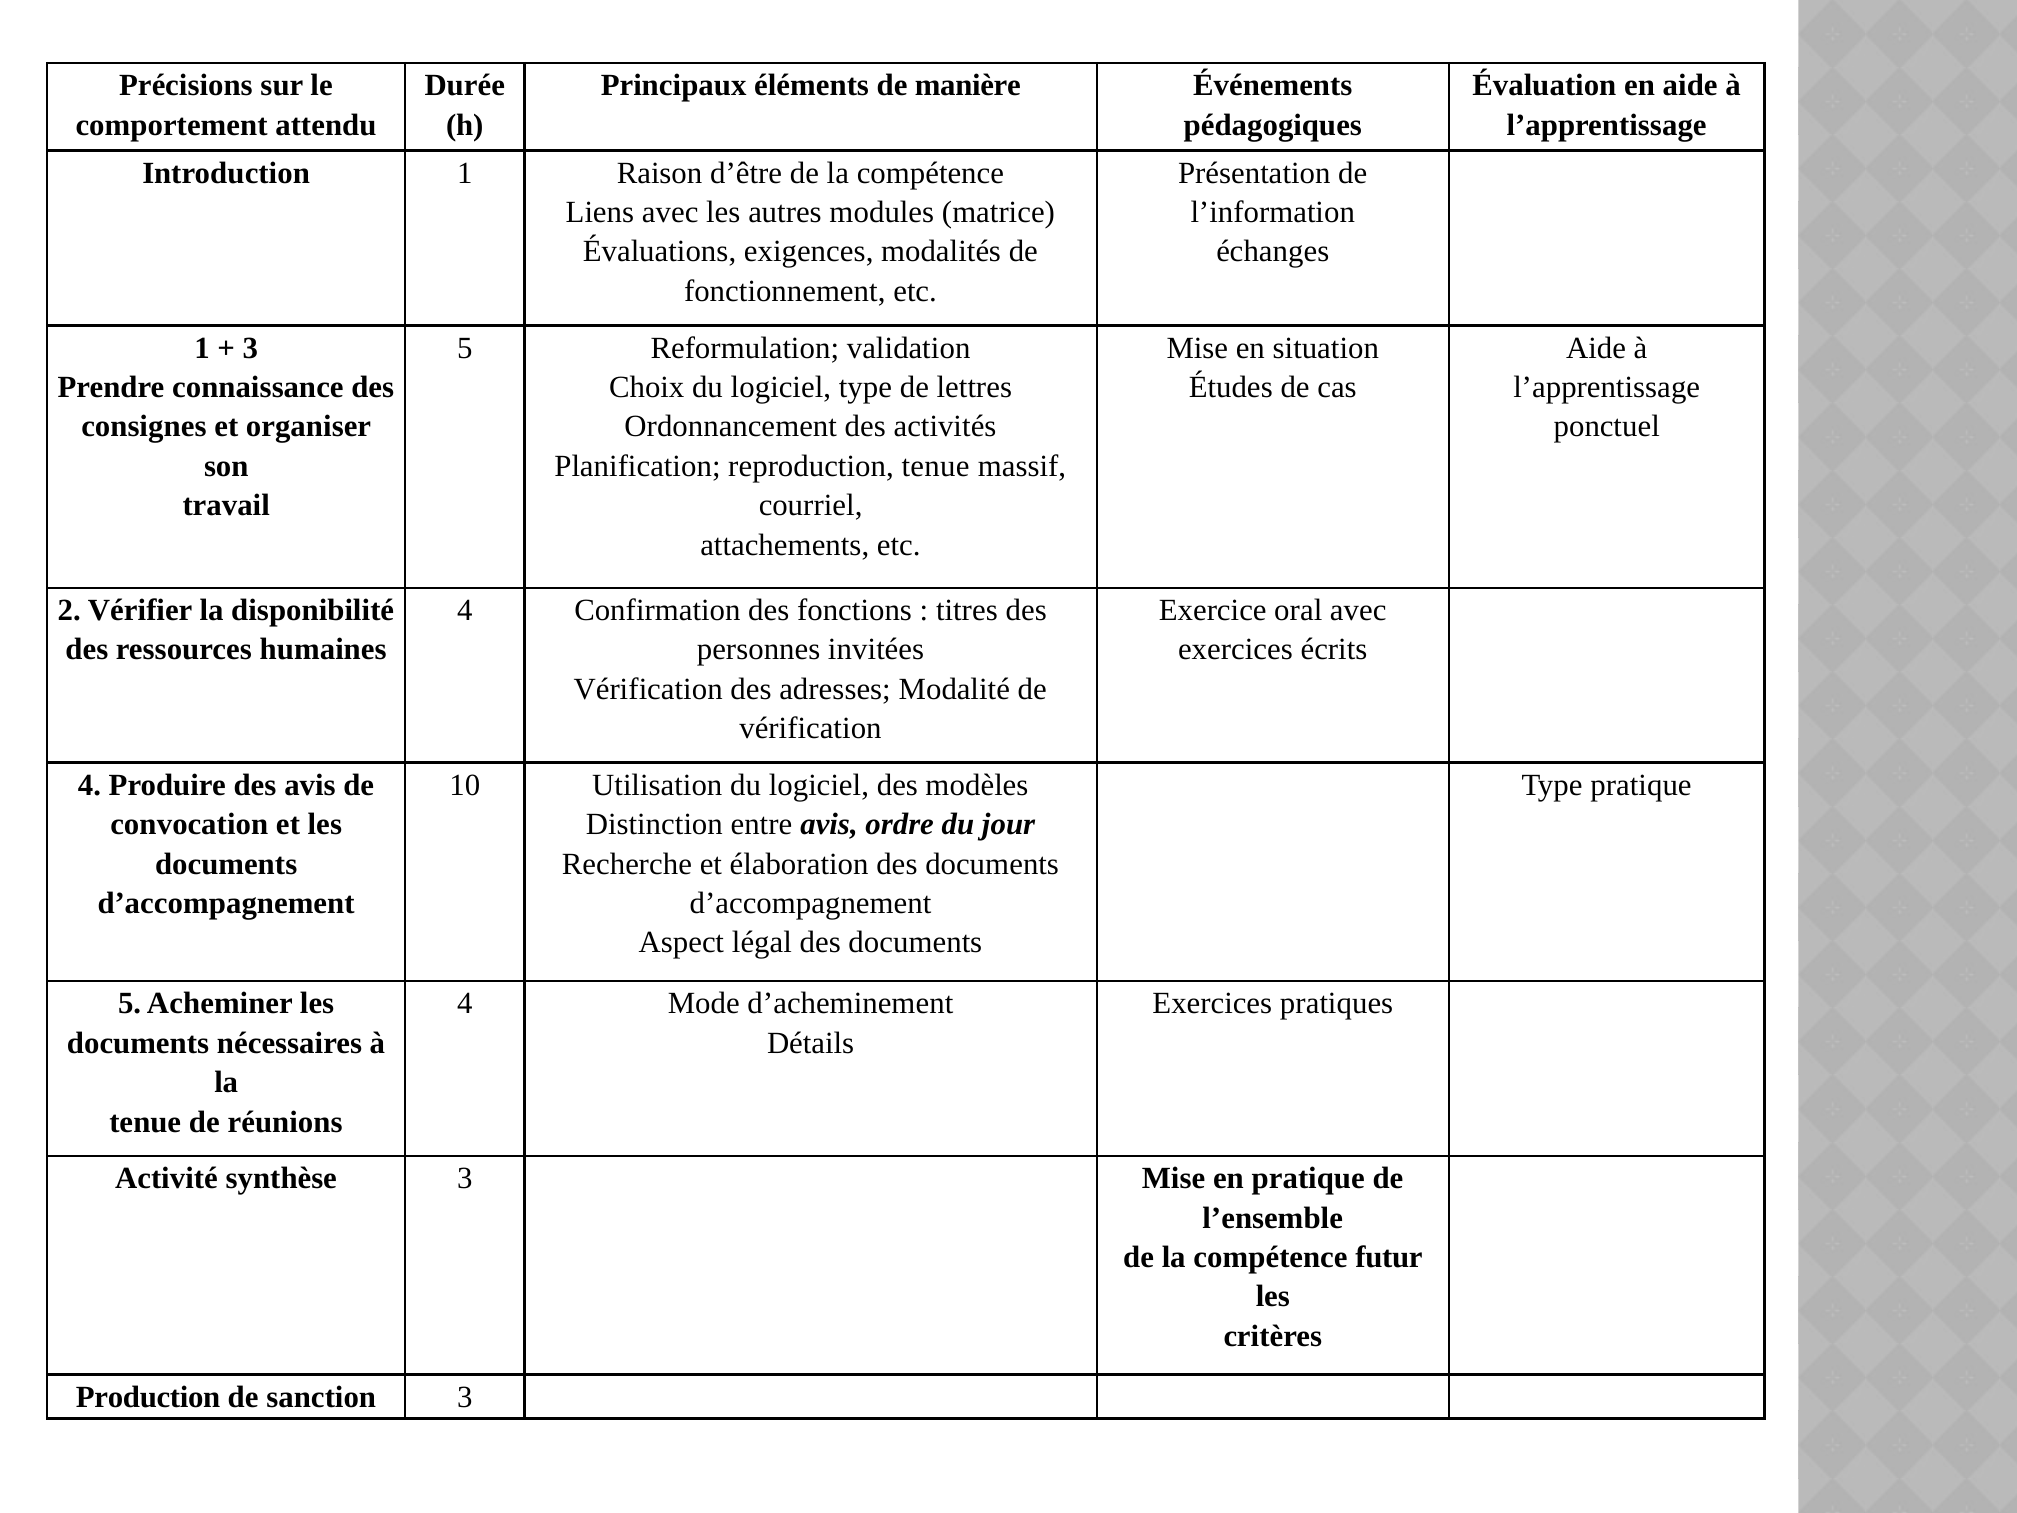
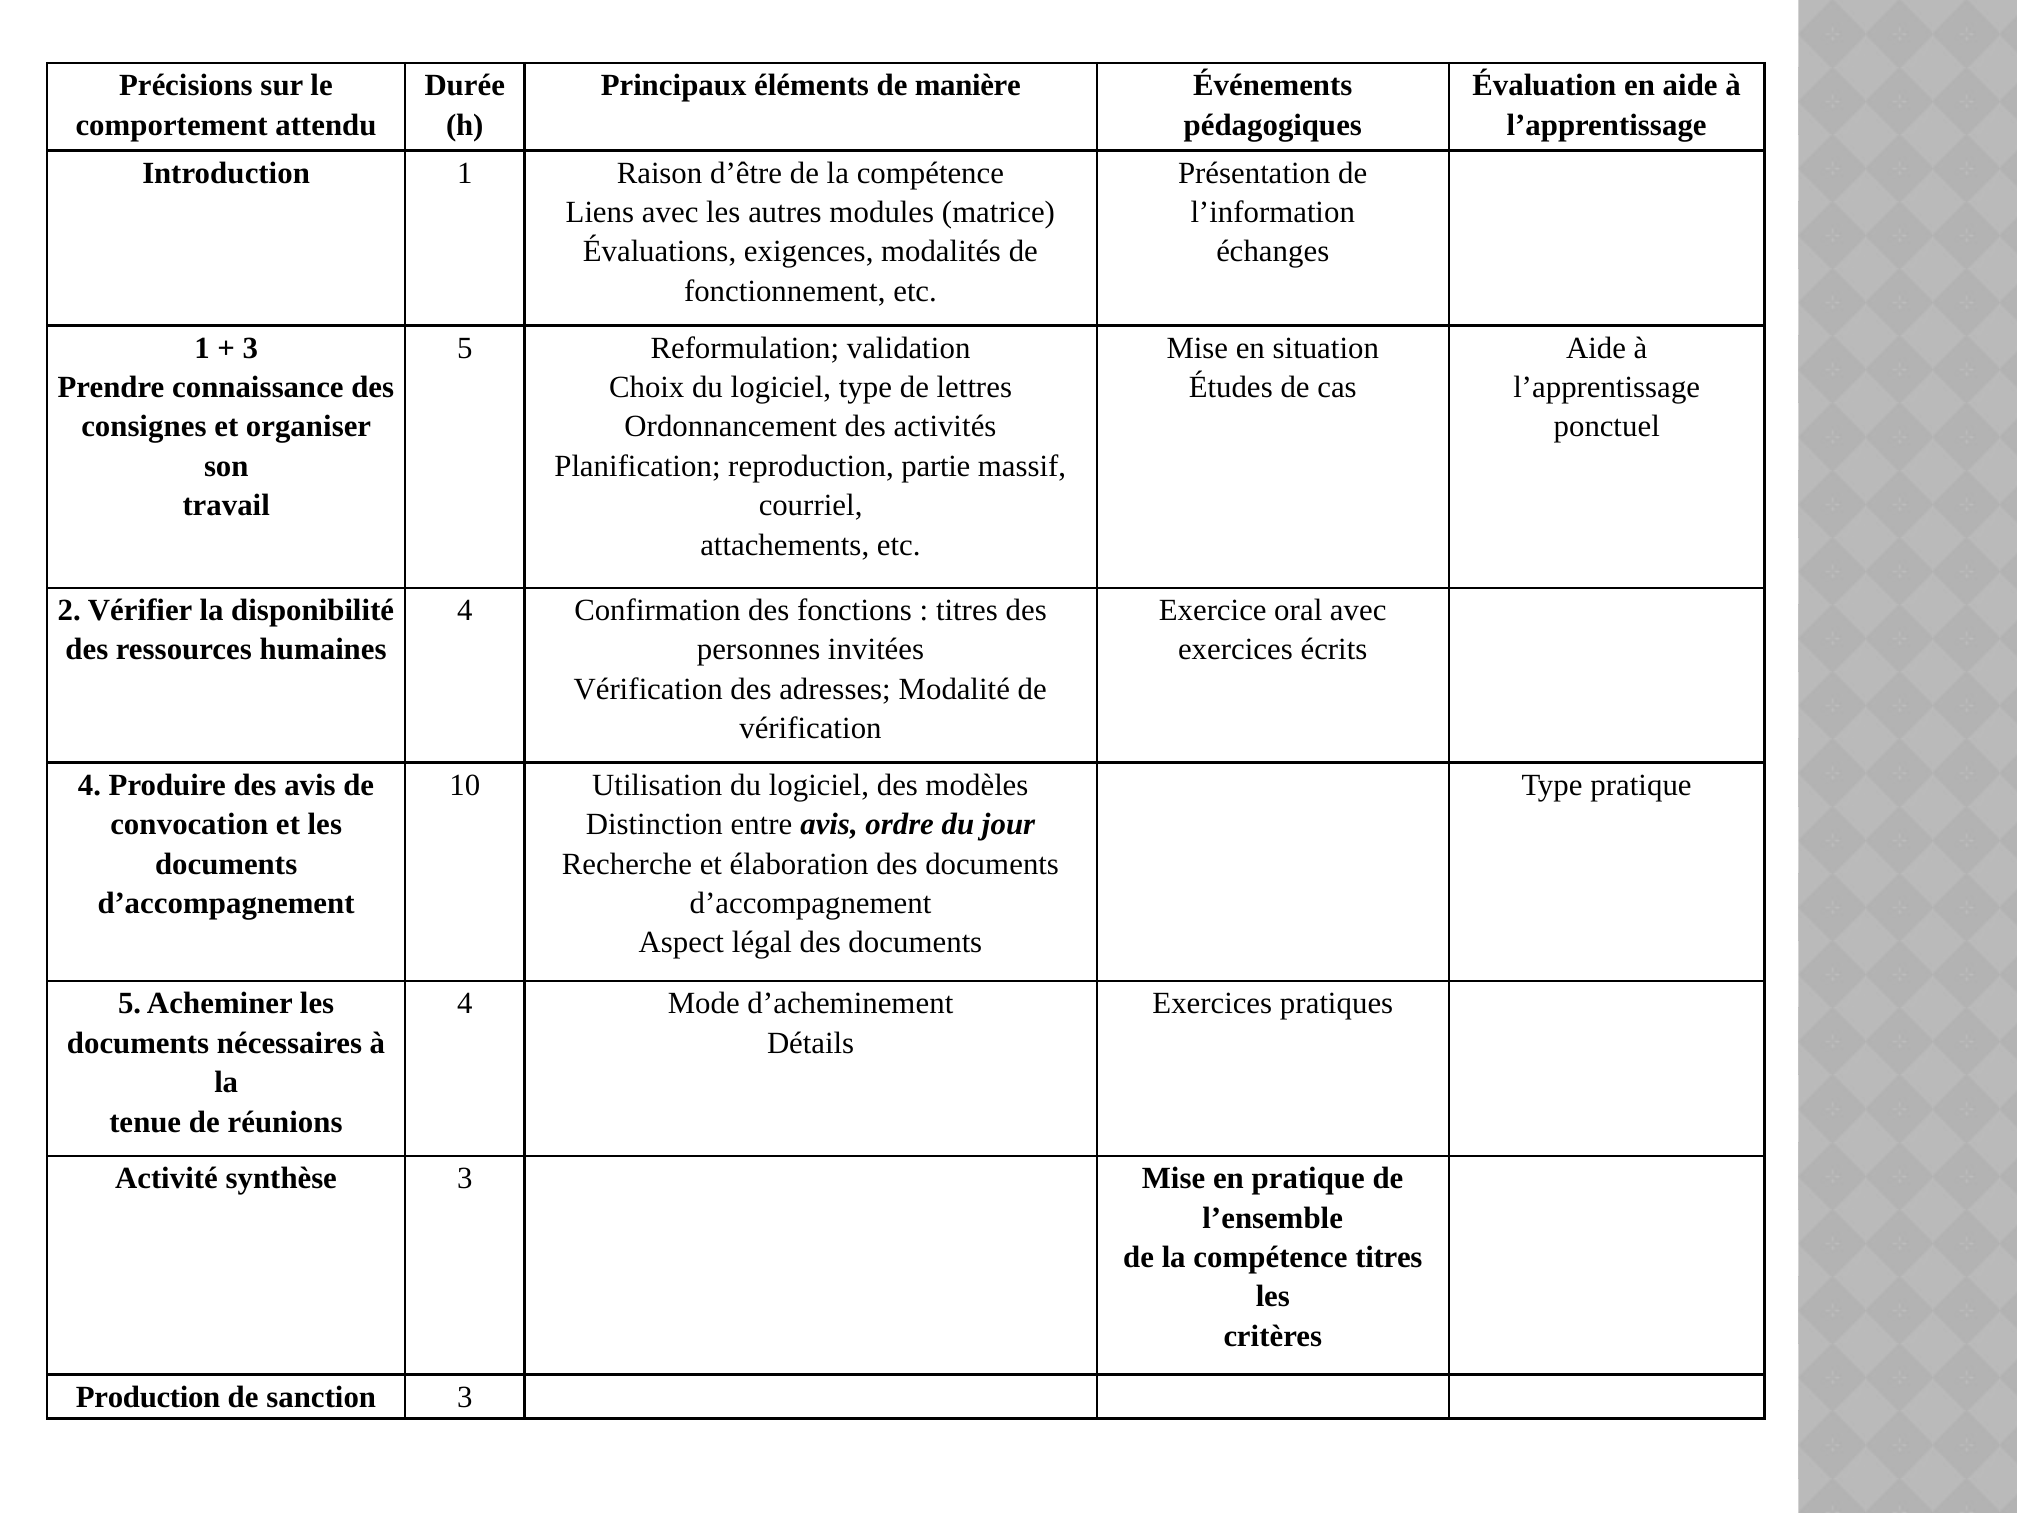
reproduction tenue: tenue -> partie (936, 466)
compétence futur: futur -> titres (1389, 1257)
